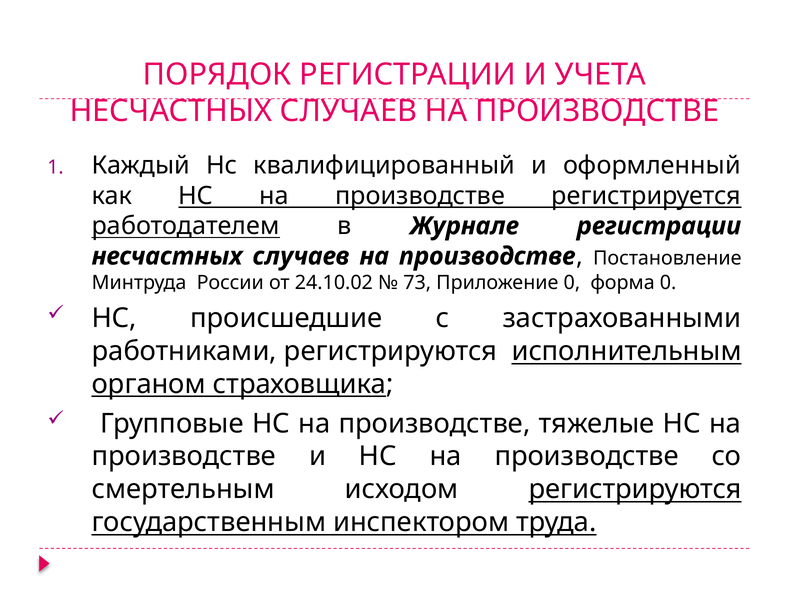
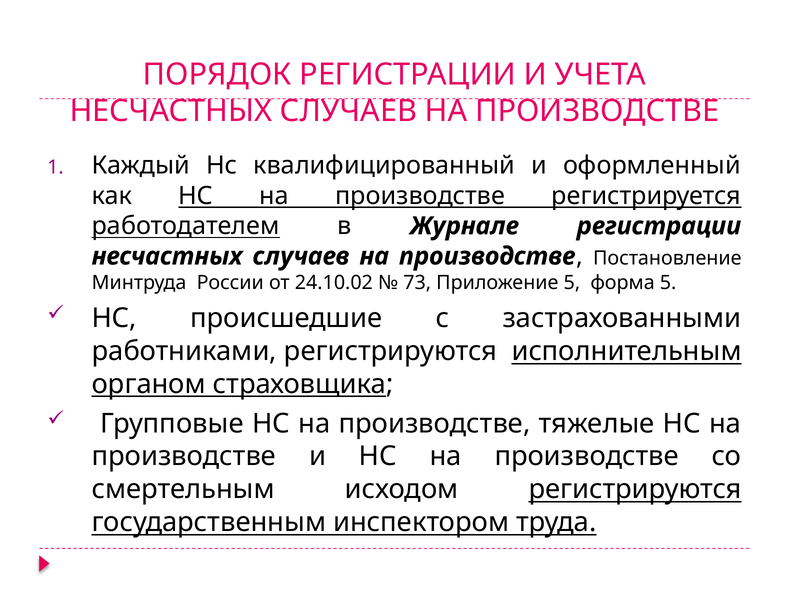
Приложение 0: 0 -> 5 (572, 283)
форма 0: 0 -> 5 (668, 283)
